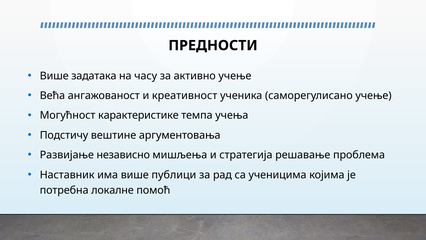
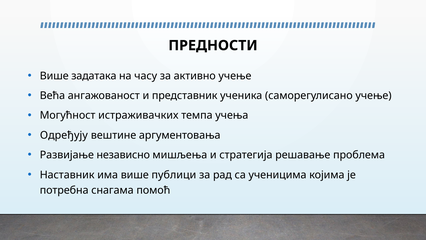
креативност: креативност -> представник (185, 96)
карактеристике: карактеристике -> истраживачких (138, 115)
Подстичу: Подстичу -> Одређују (64, 135)
локалне: локалне -> снагама (112, 190)
